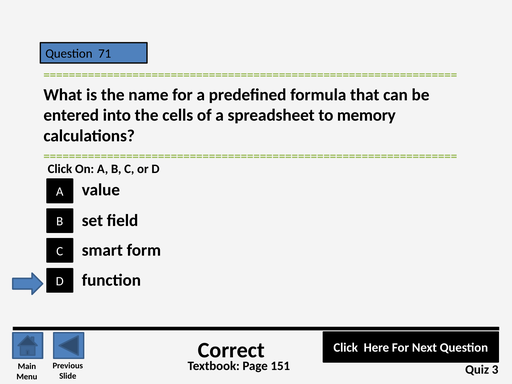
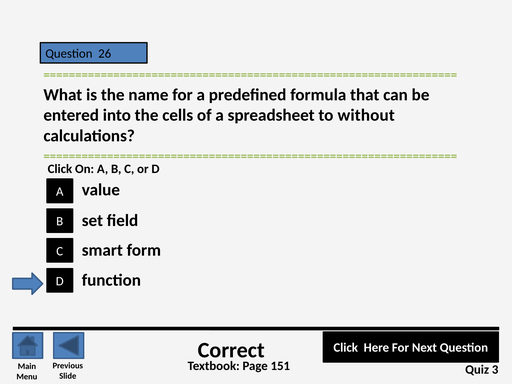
71: 71 -> 26 (105, 54)
memory: memory -> without (366, 115)
